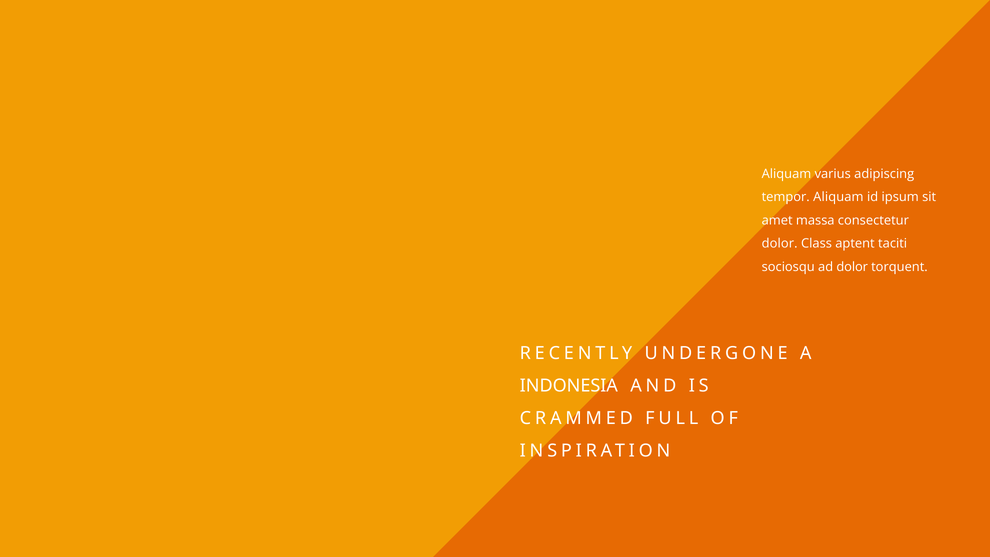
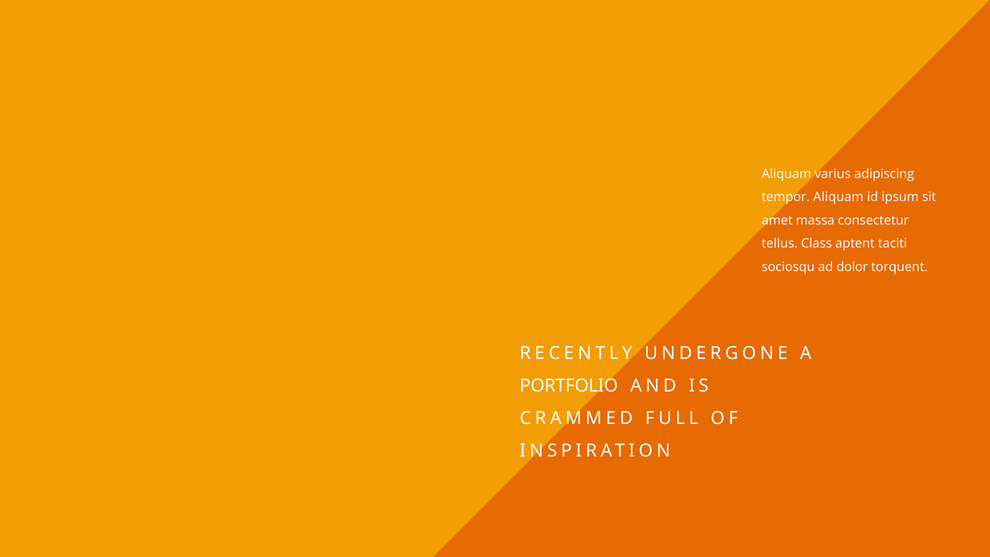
dolor: dolor -> tellus (780, 244)
INDONESIA: INDONESIA -> PORTFOLIO (569, 386)
